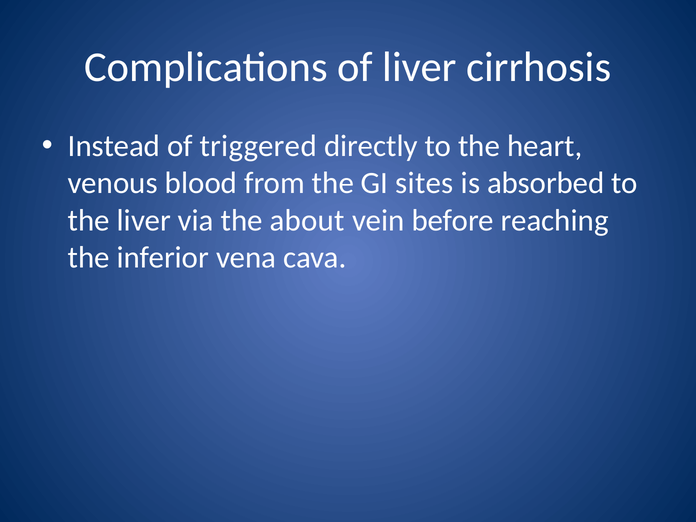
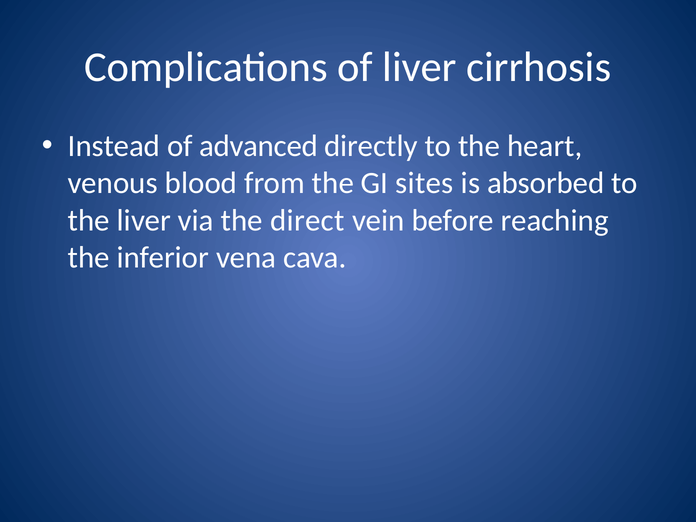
triggered: triggered -> advanced (259, 146)
about: about -> direct (307, 220)
